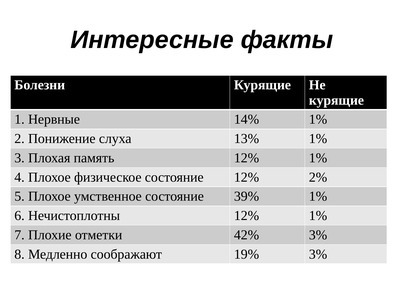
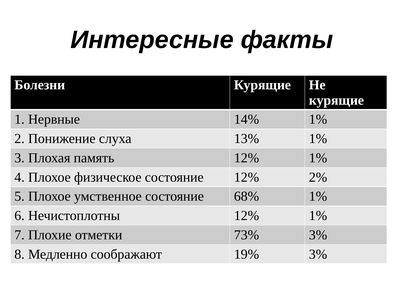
39%: 39% -> 68% (247, 197)
42%: 42% -> 73% (247, 235)
